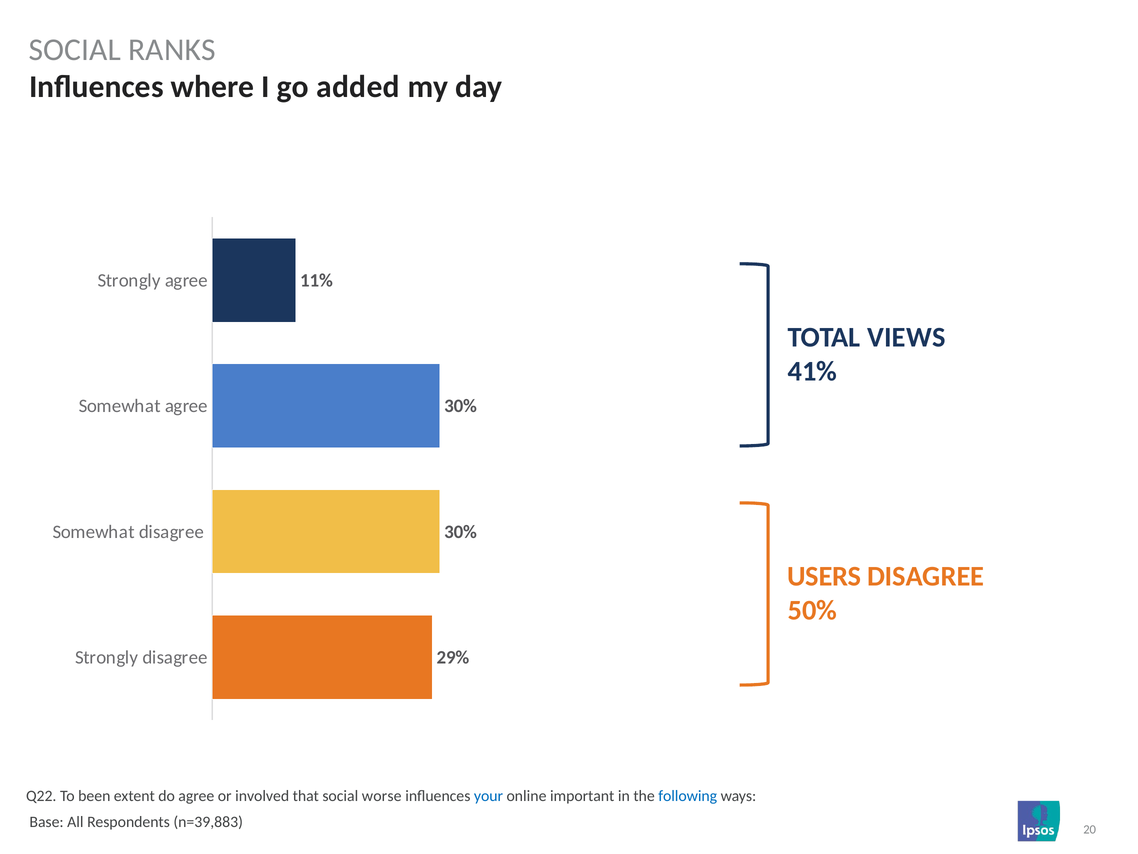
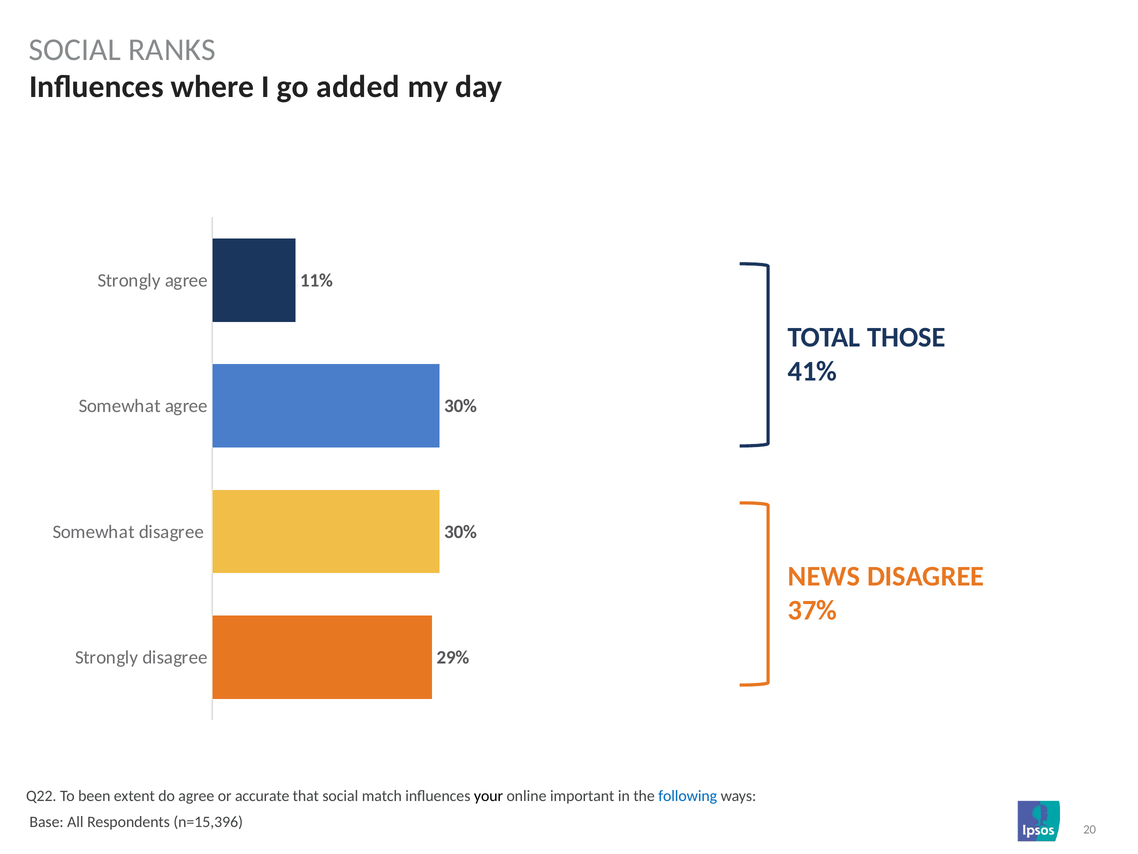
VIEWS: VIEWS -> THOSE (906, 337)
USERS: USERS -> NEWS (824, 576)
50%: 50% -> 37% (812, 610)
involved: involved -> accurate (262, 796)
worse: worse -> match (382, 796)
your colour: blue -> black (489, 796)
n=39,883: n=39,883 -> n=15,396 (208, 822)
